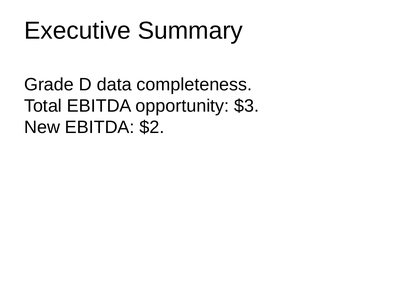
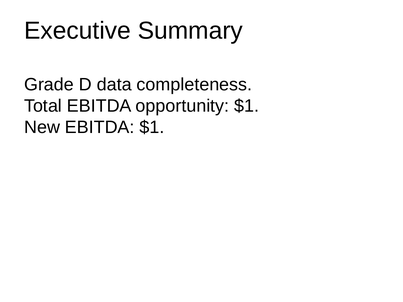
opportunity $3: $3 -> $1 (247, 106)
EBITDA $2: $2 -> $1 (152, 128)
